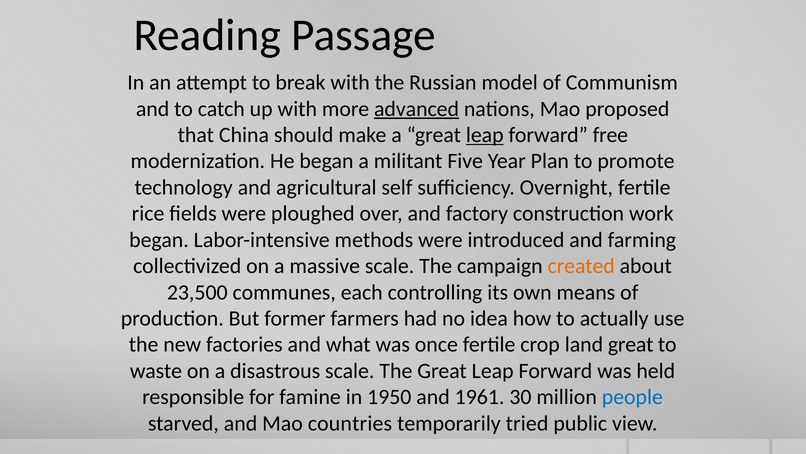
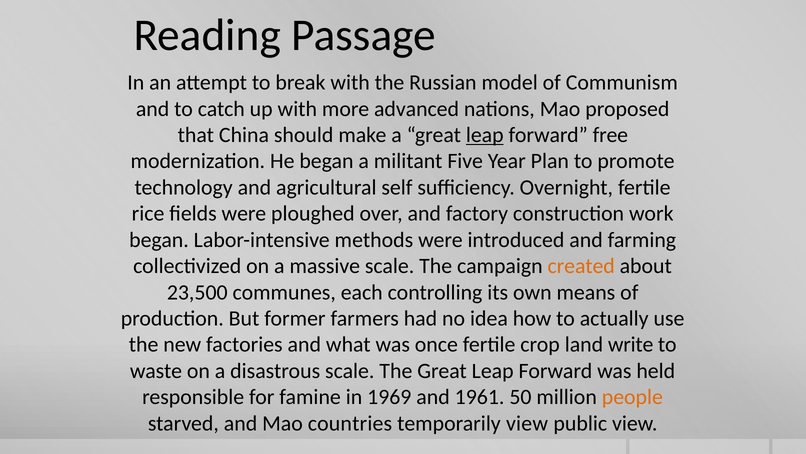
advanced underline: present -> none (417, 109)
land great: great -> write (631, 344)
1950: 1950 -> 1969 (389, 397)
30: 30 -> 50 (520, 397)
people colour: blue -> orange (632, 397)
temporarily tried: tried -> view (527, 423)
